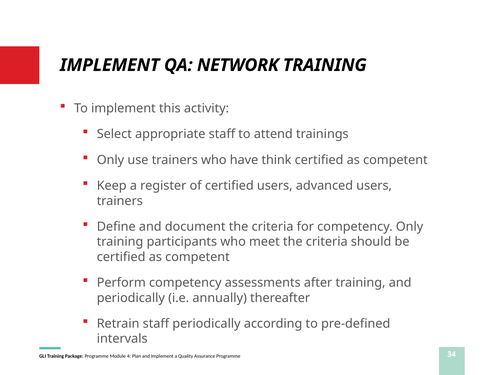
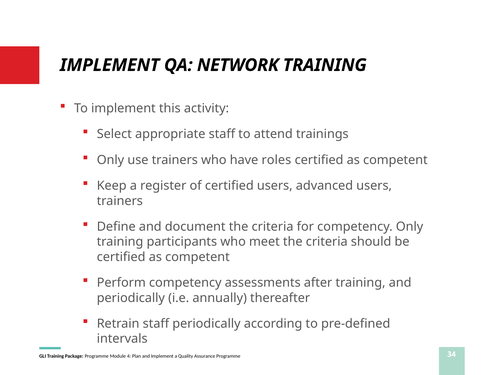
think: think -> roles (276, 160)
